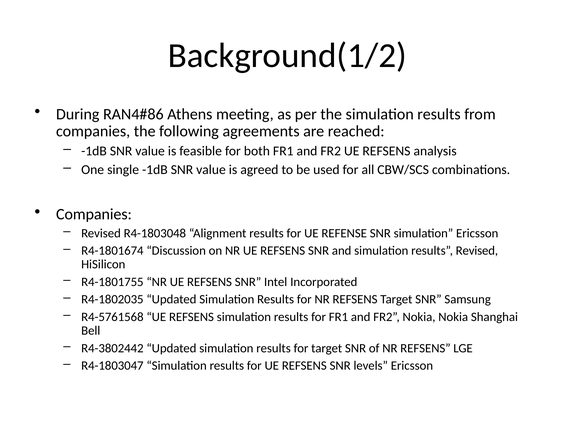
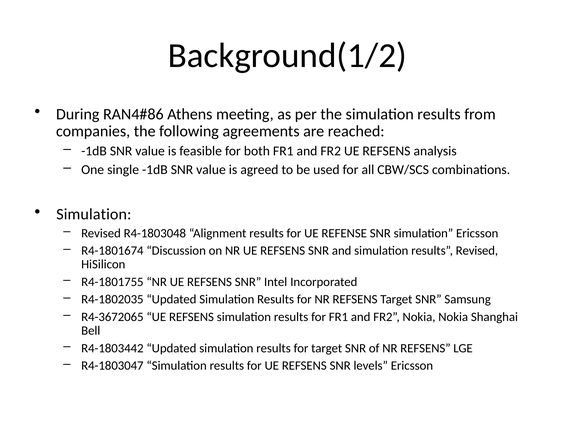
Companies: Companies -> Simulation (94, 214)
R4-5761568: R4-5761568 -> R4-3672065 (112, 317)
R4-3802442: R4-3802442 -> R4-1803442 (112, 348)
